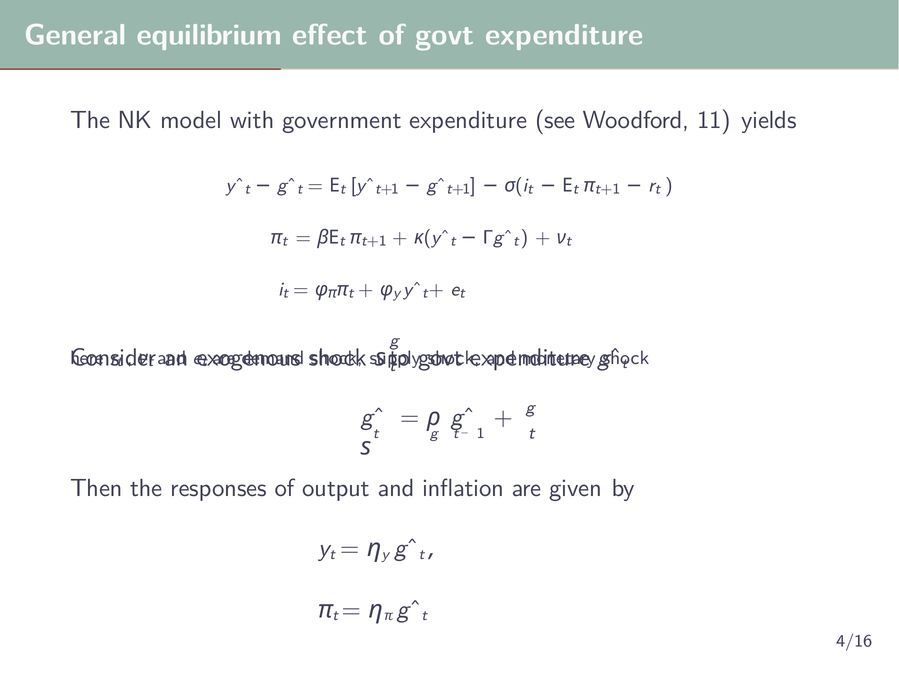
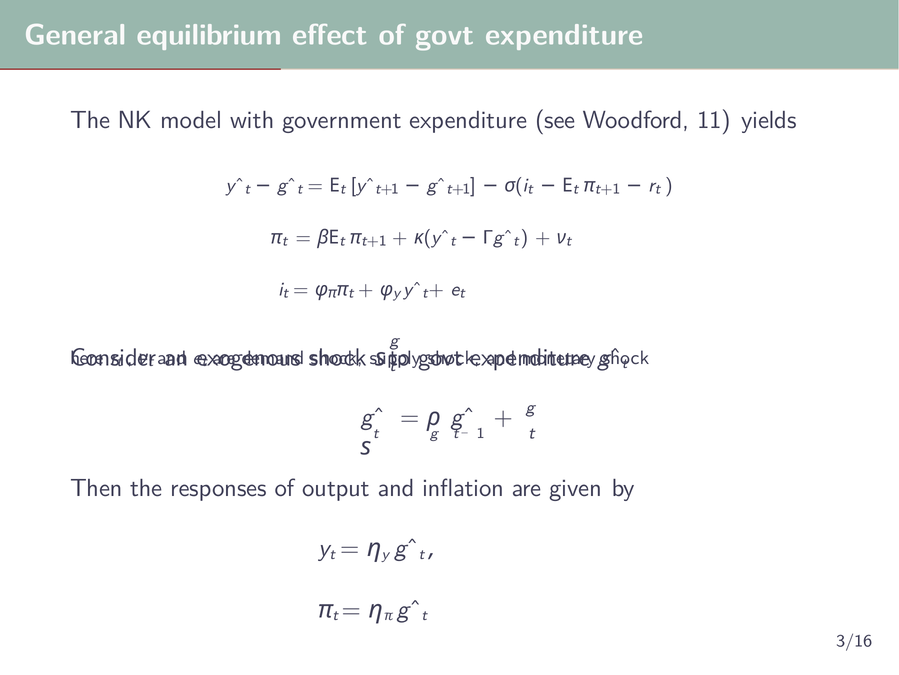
4/16: 4/16 -> 3/16 (854, 641)
